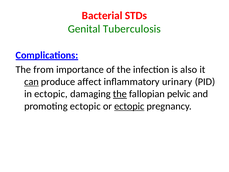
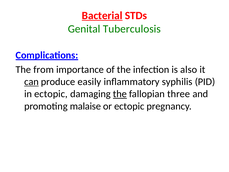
Bacterial underline: none -> present (102, 15)
affect: affect -> easily (89, 82)
urinary: urinary -> syphilis (177, 82)
pelvic: pelvic -> three (179, 94)
promoting ectopic: ectopic -> malaise (85, 106)
ectopic underline: present -> none (129, 106)
